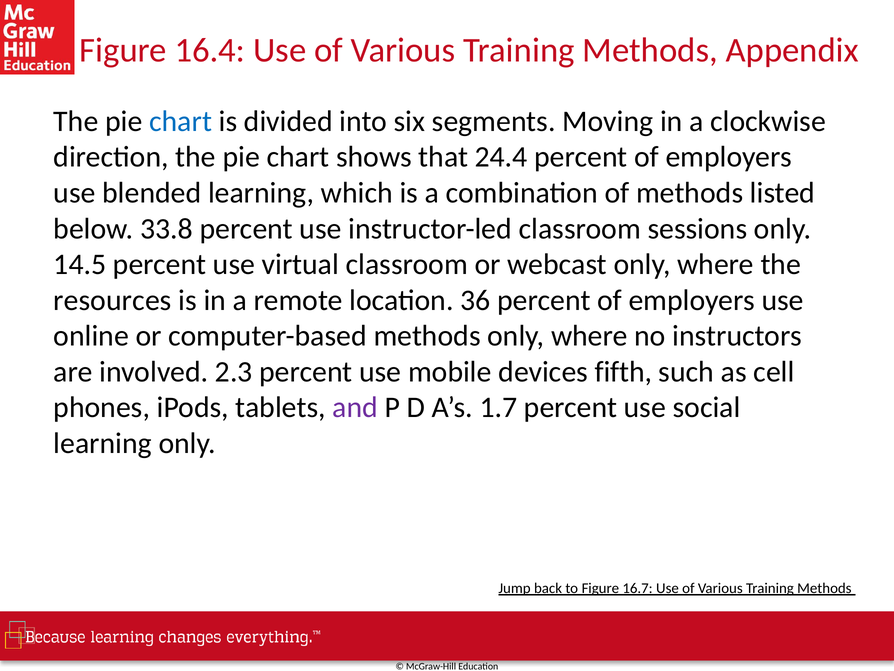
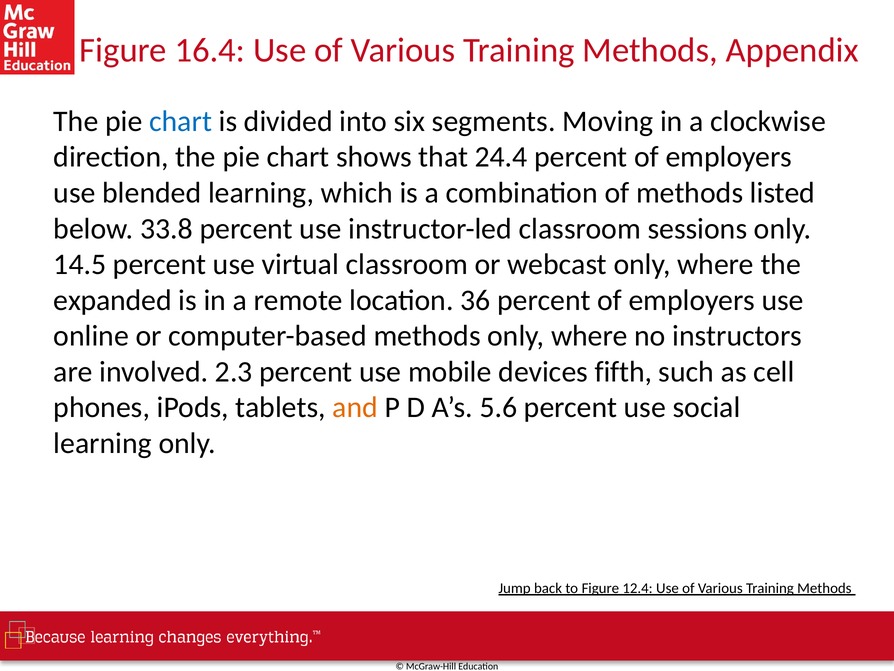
resources: resources -> expanded (113, 300)
and colour: purple -> orange (355, 407)
1.7: 1.7 -> 5.6 (498, 407)
16.7: 16.7 -> 12.4 (638, 588)
